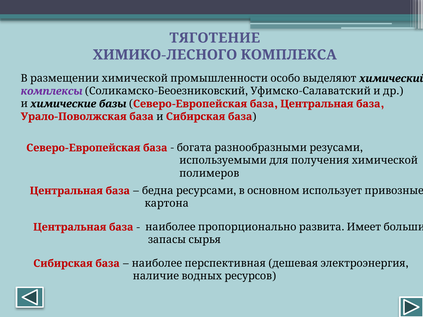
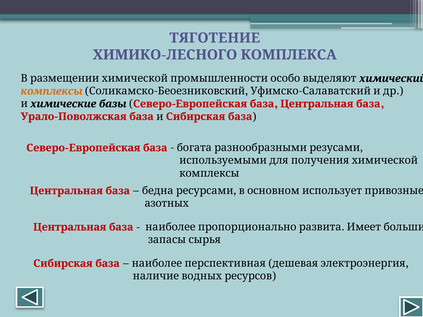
комплексы colour: purple -> orange (52, 91)
полимеров: полимеров -> комплексы (209, 173)
картона: картона -> азотных (167, 204)
